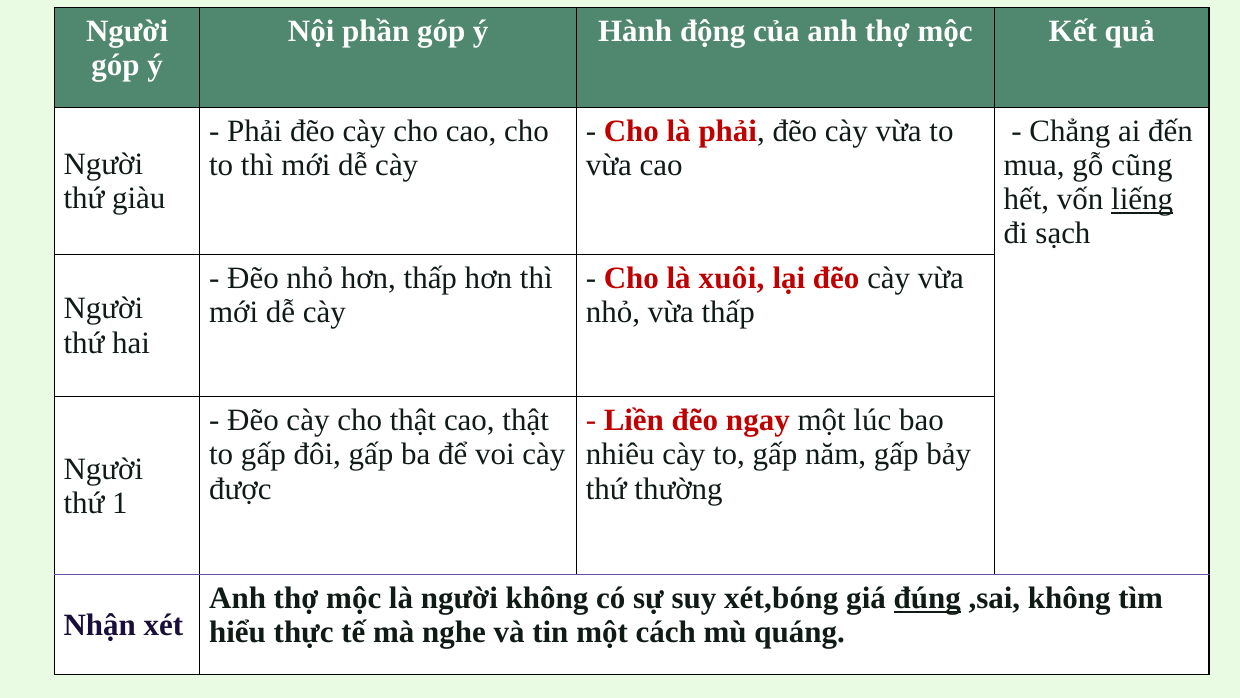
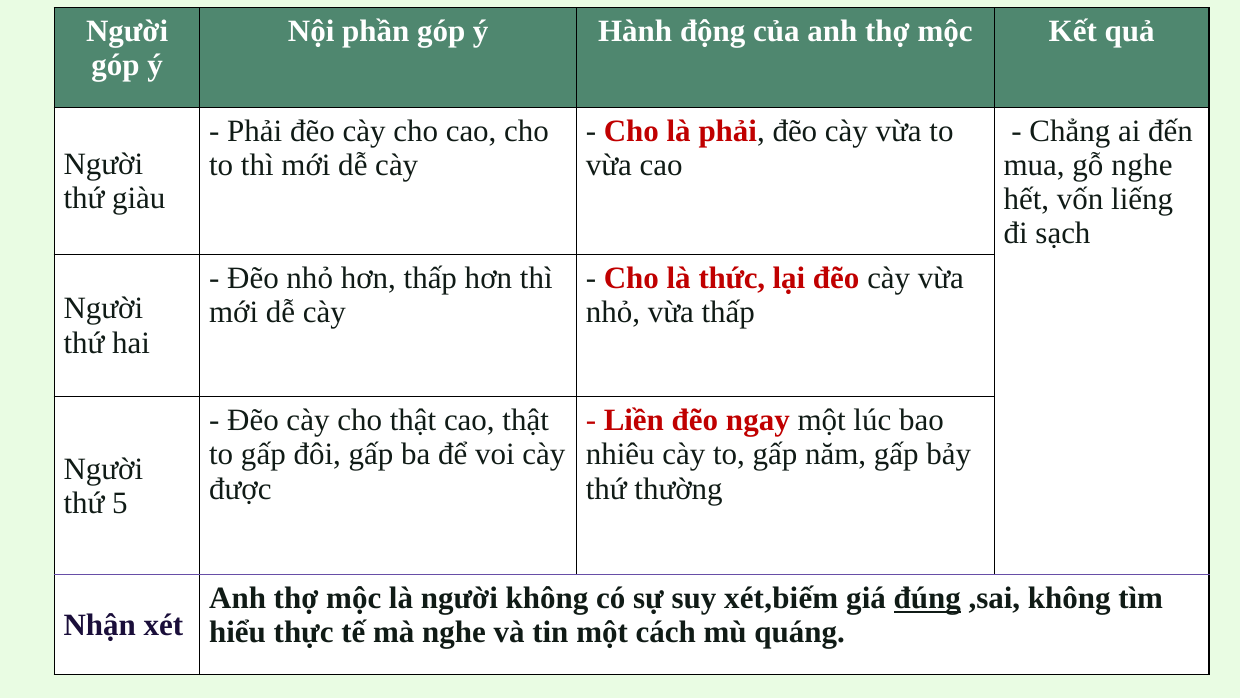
gỗ cũng: cũng -> nghe (1142, 165)
liếng underline: present -> none (1142, 199)
xuôi: xuôi -> thức (732, 278)
1: 1 -> 5 (120, 503)
xét,bóng: xét,bóng -> xét,biếm (781, 598)
